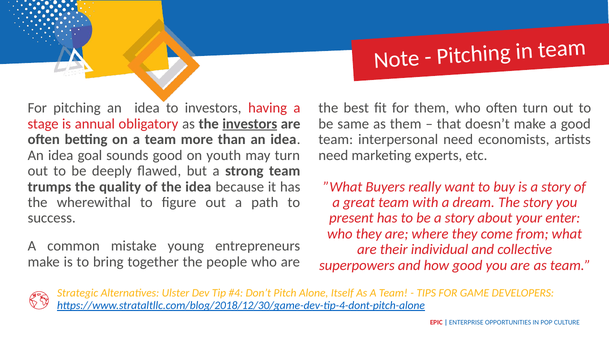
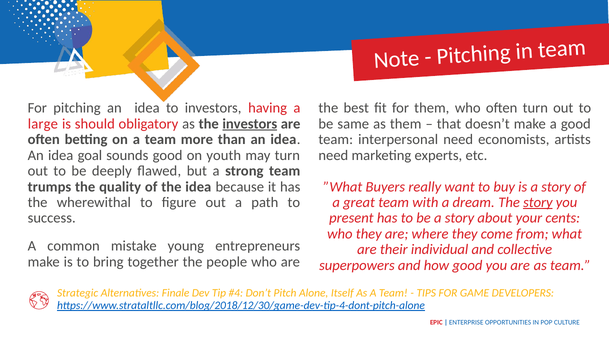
stage: stage -> large (43, 124)
annual: annual -> should (95, 124)
story underline: none -> present (538, 203)
enter: enter -> cents (563, 219)
Ulster: Ulster -> Finale (176, 294)
